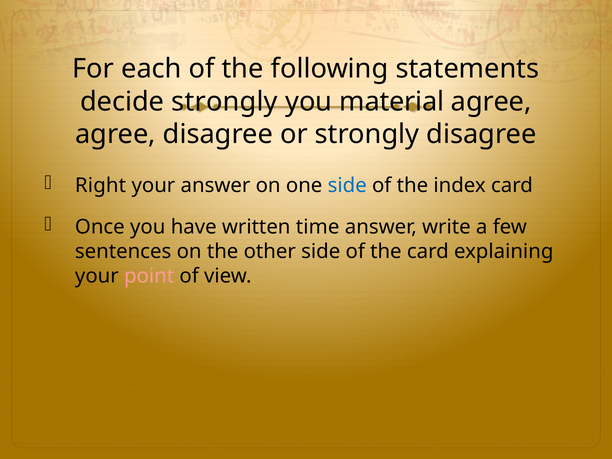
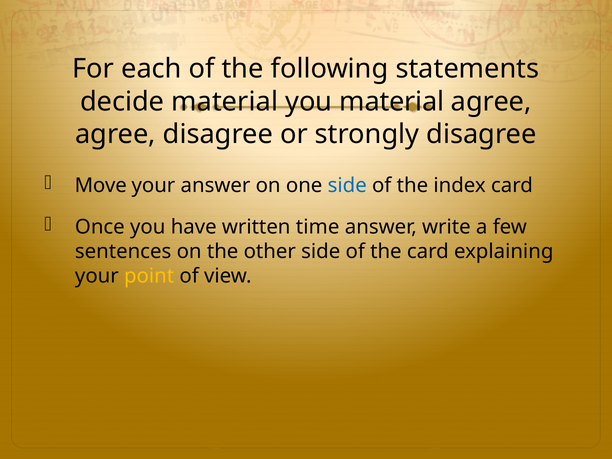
decide strongly: strongly -> material (225, 102)
Right: Right -> Move (101, 186)
point colour: pink -> yellow (149, 276)
